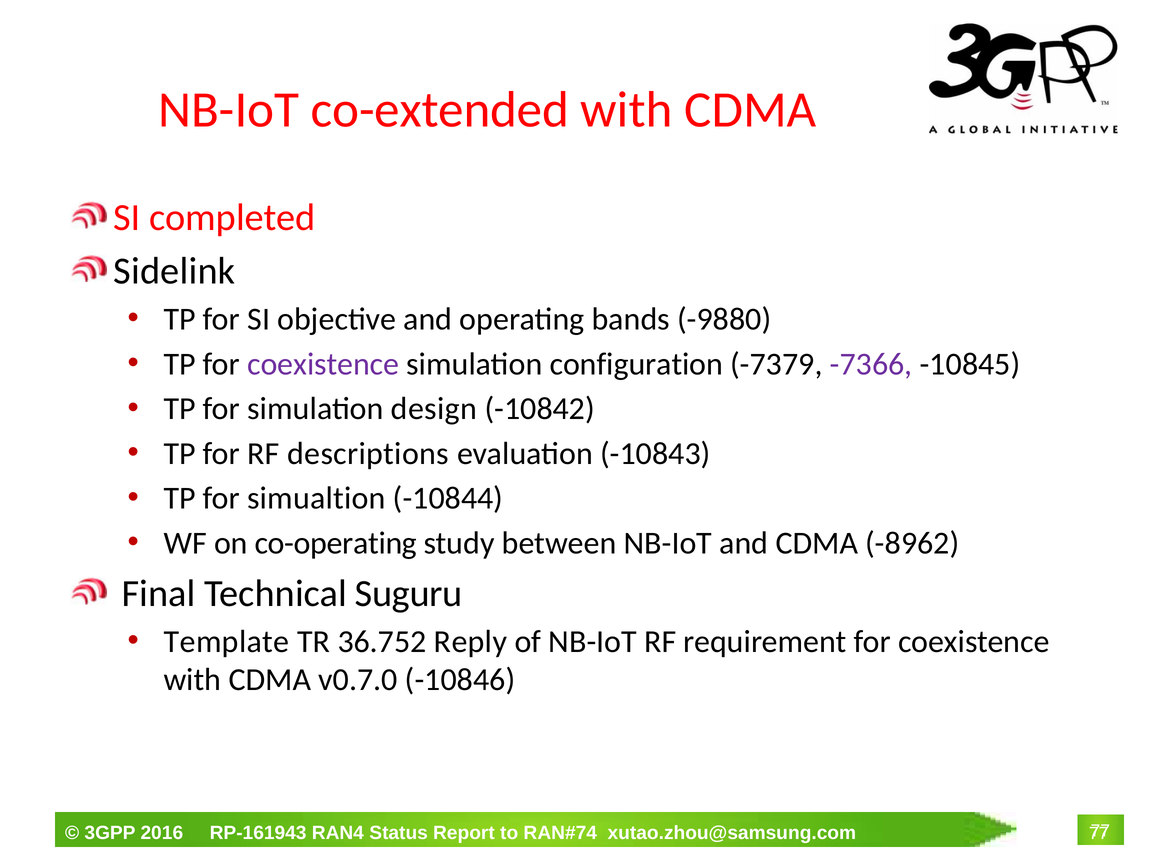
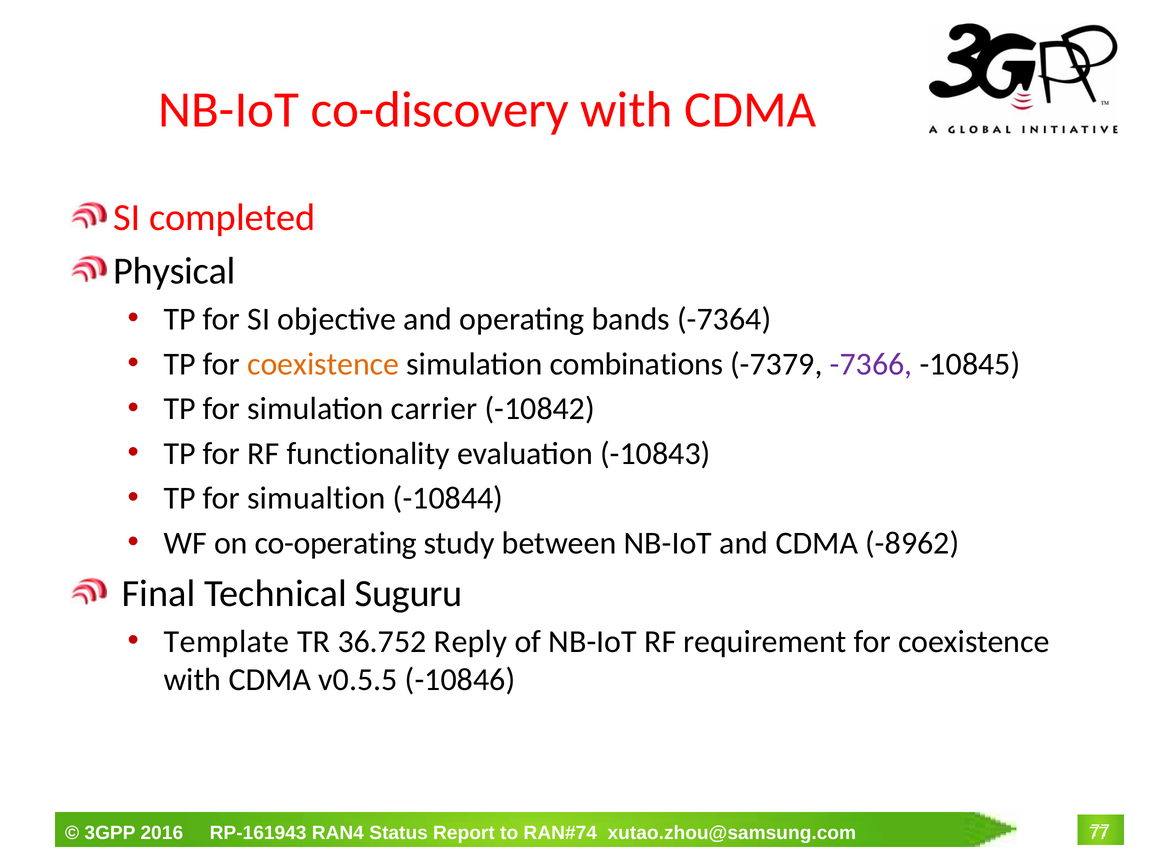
co-extended: co-extended -> co-discovery (440, 110)
Sidelink: Sidelink -> Physical (175, 271)
-9880: -9880 -> -7364 (724, 319)
coexistence colour: purple -> orange (323, 364)
configuration: configuration -> combinations (636, 364)
design: design -> carrier (434, 409)
descriptions: descriptions -> functionality (368, 454)
v0.7.0: v0.7.0 -> v0.5.5 (358, 680)
